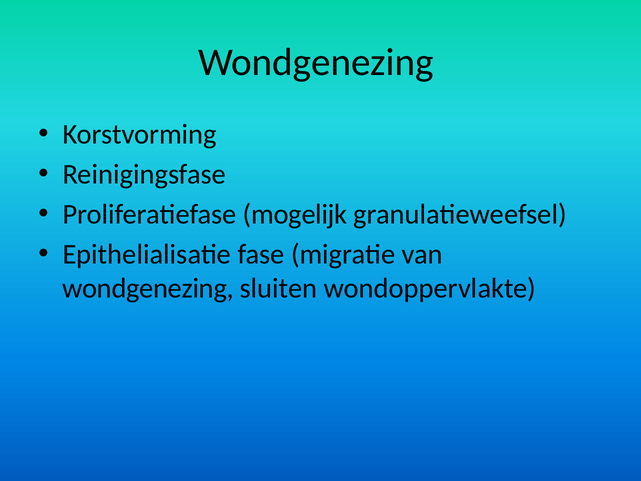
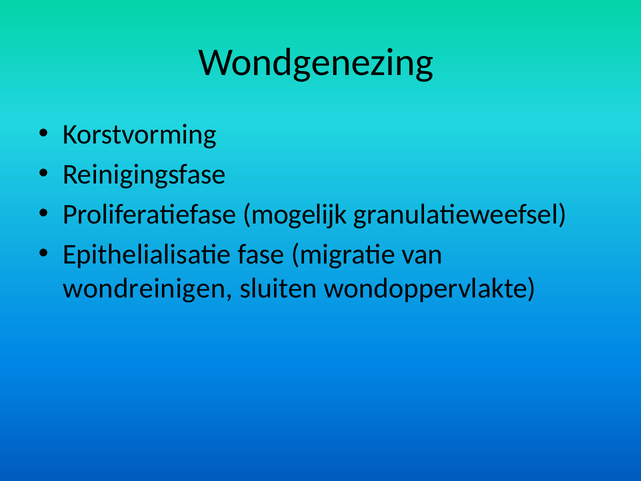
wondgenezing: wondgenezing -> wondreinigen (148, 288)
